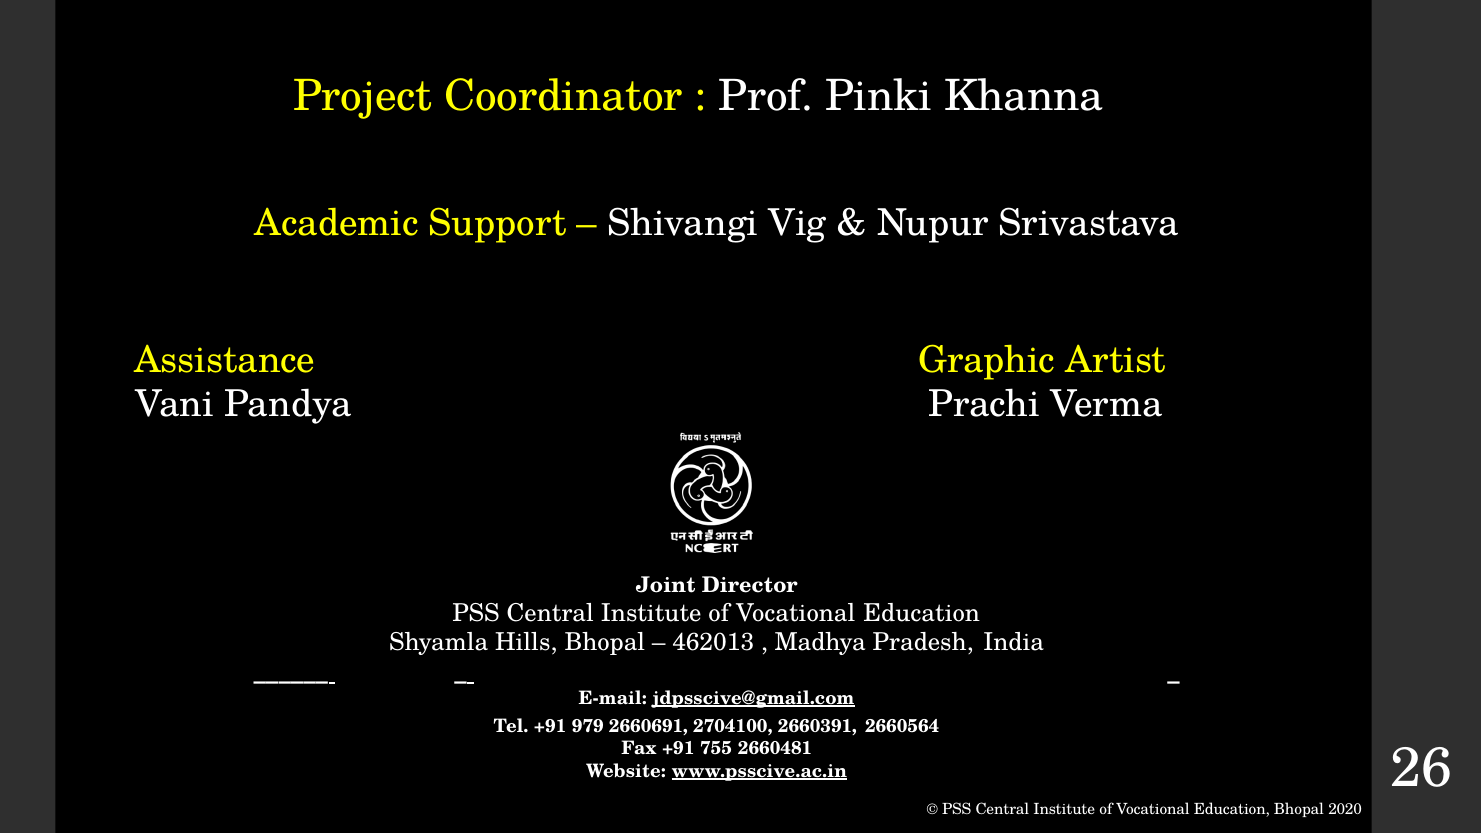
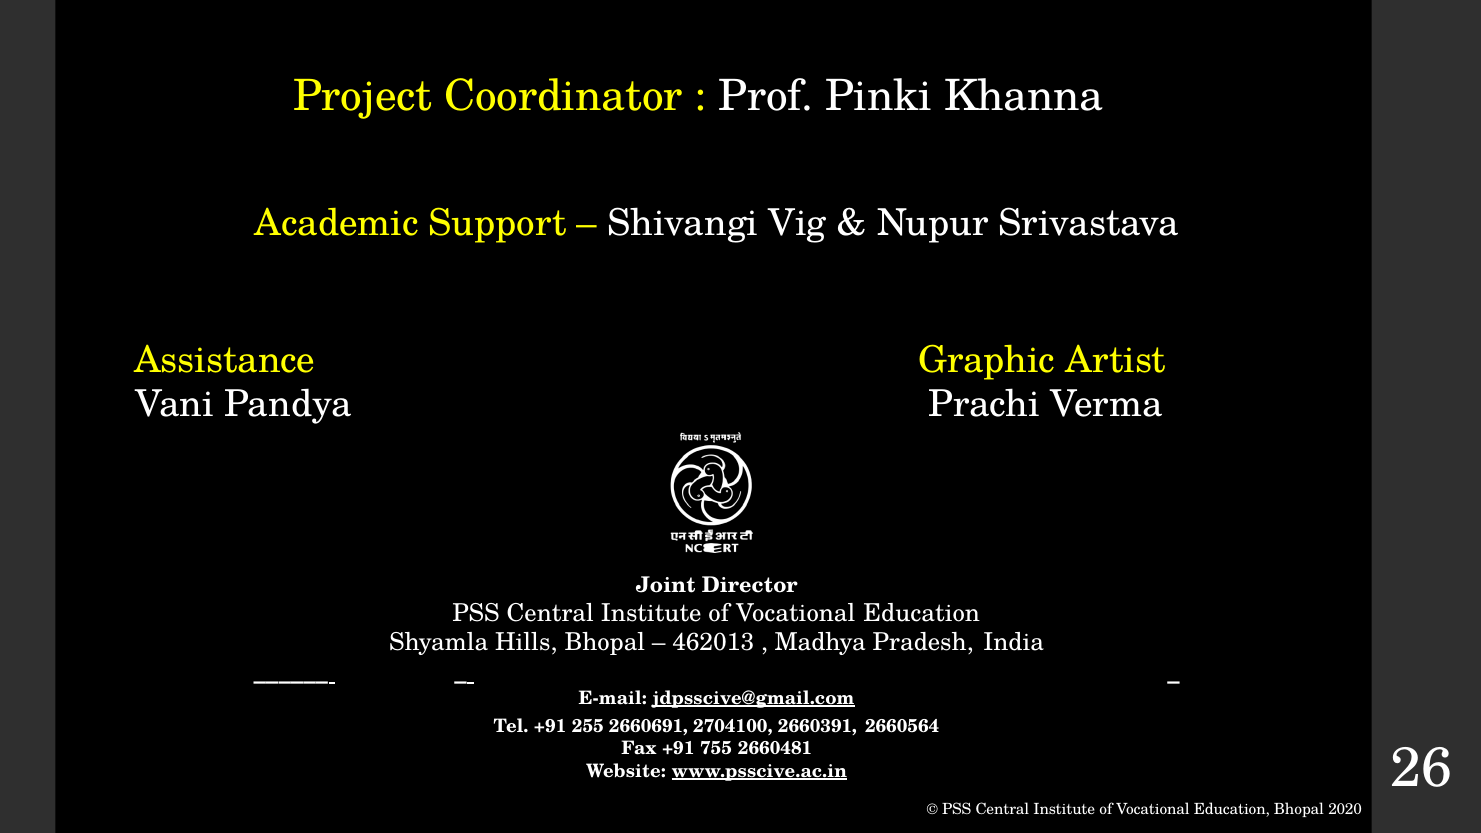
979: 979 -> 255 (588, 727)
